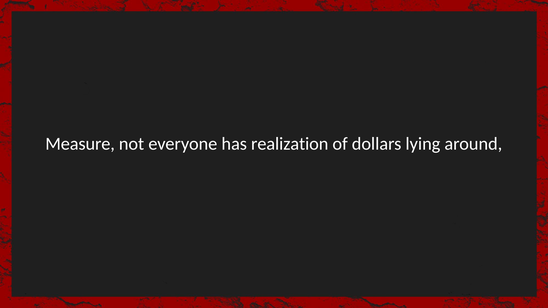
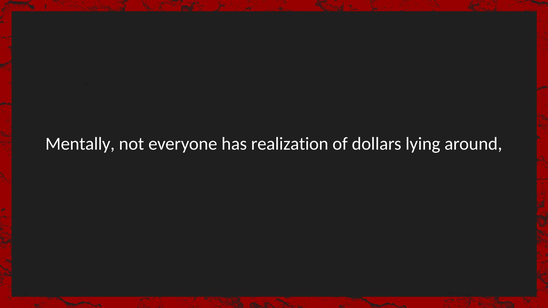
Measure: Measure -> Mentally (80, 144)
